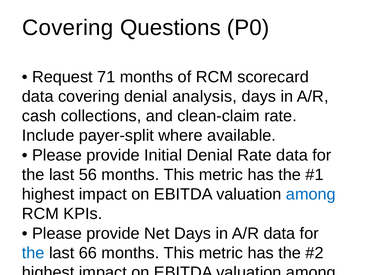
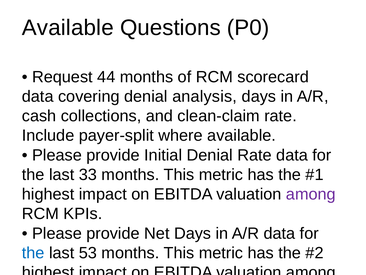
Covering: Covering -> Available (68, 28)
71: 71 -> 44 (106, 77)
56: 56 -> 33 (88, 174)
among colour: blue -> purple (311, 194)
66: 66 -> 53 (88, 252)
